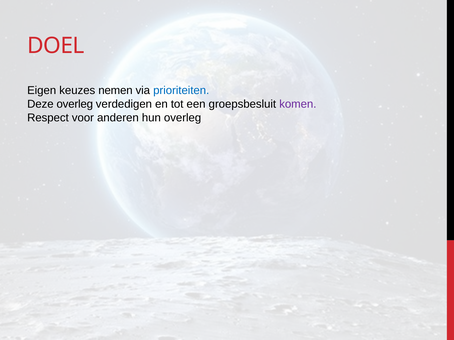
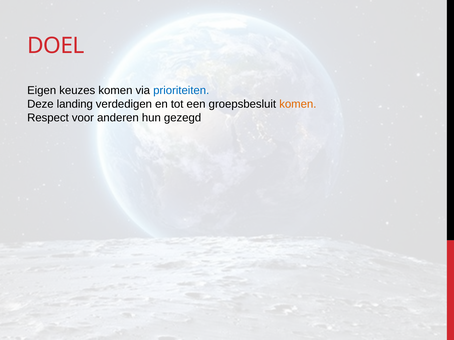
keuzes nemen: nemen -> komen (115, 91)
Deze overleg: overleg -> landing (75, 104)
komen colour: purple -> orange (298, 104)
hun overleg: overleg -> gezegd (183, 118)
